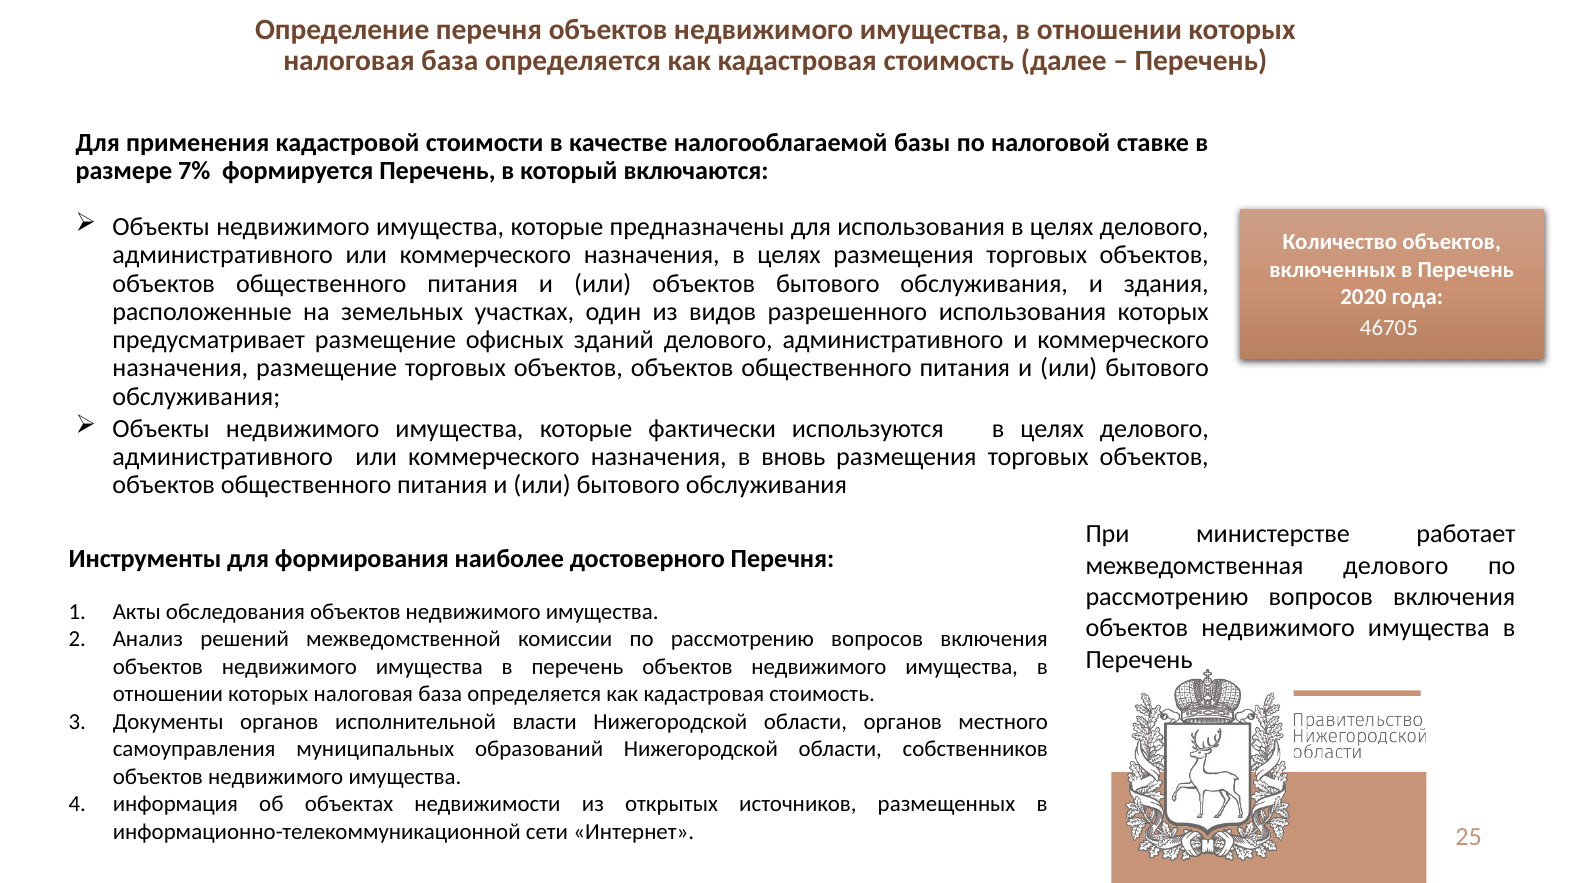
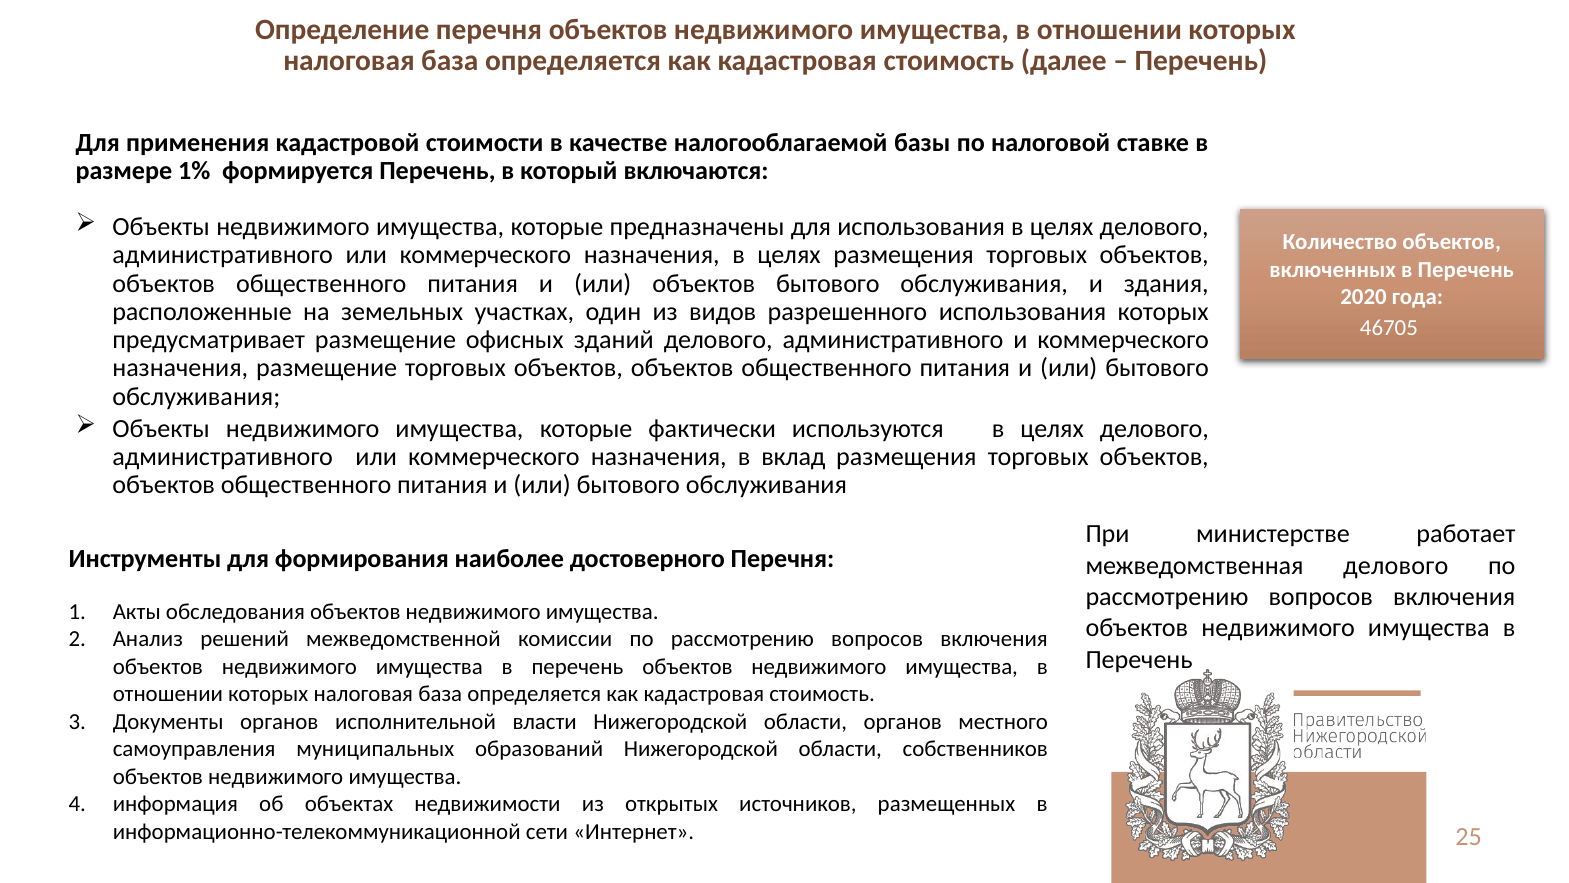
7%: 7% -> 1% (194, 171)
вновь: вновь -> вклад (793, 457)
